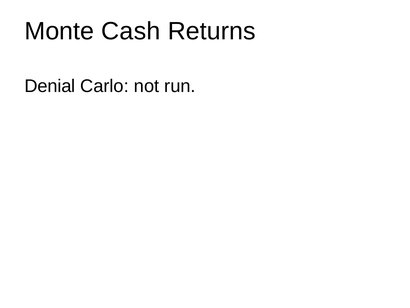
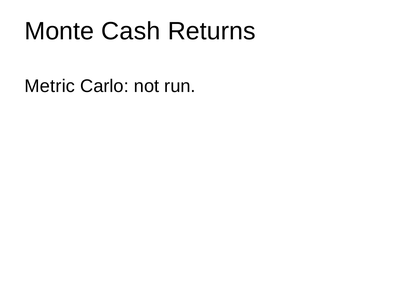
Denial: Denial -> Metric (50, 86)
